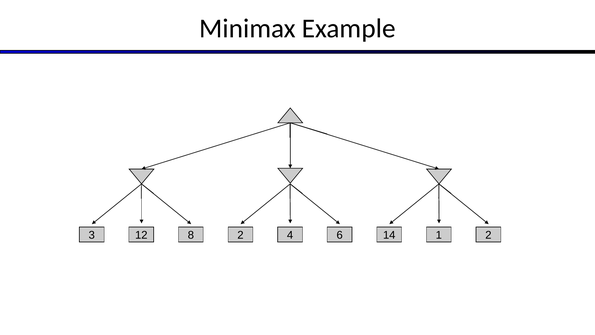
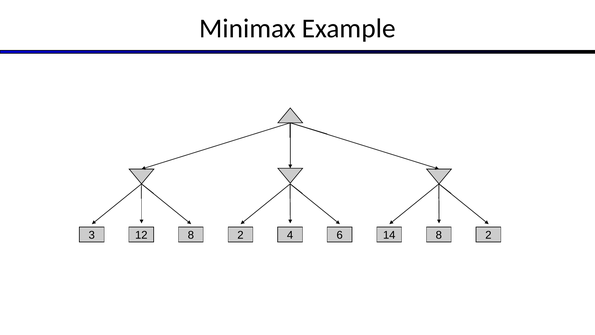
8 1: 1 -> 8 (439, 235)
